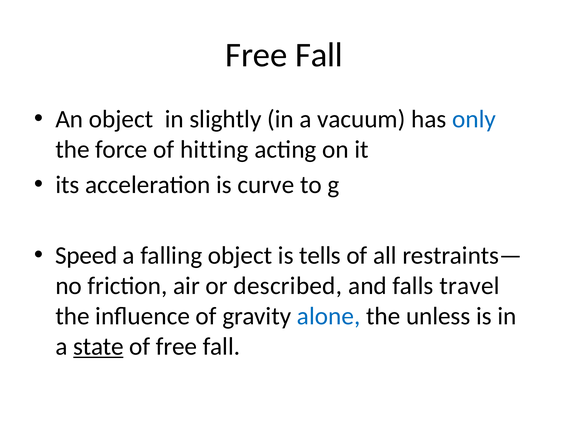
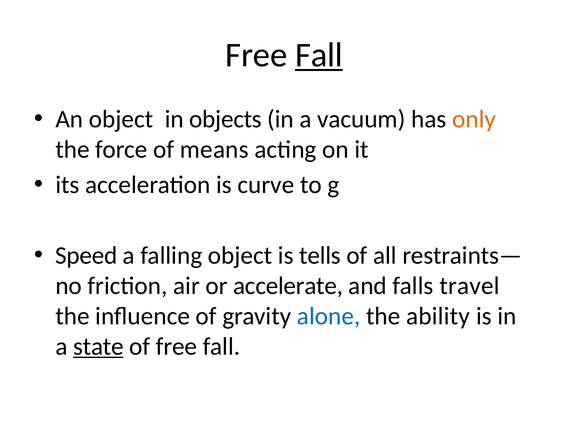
Fall underline: none -> present (319, 55)
slightly: slightly -> objects (226, 119)
only colour: blue -> orange (474, 119)
hitting: hitting -> means (214, 149)
described: described -> accelerate (288, 286)
unless: unless -> ability (438, 316)
